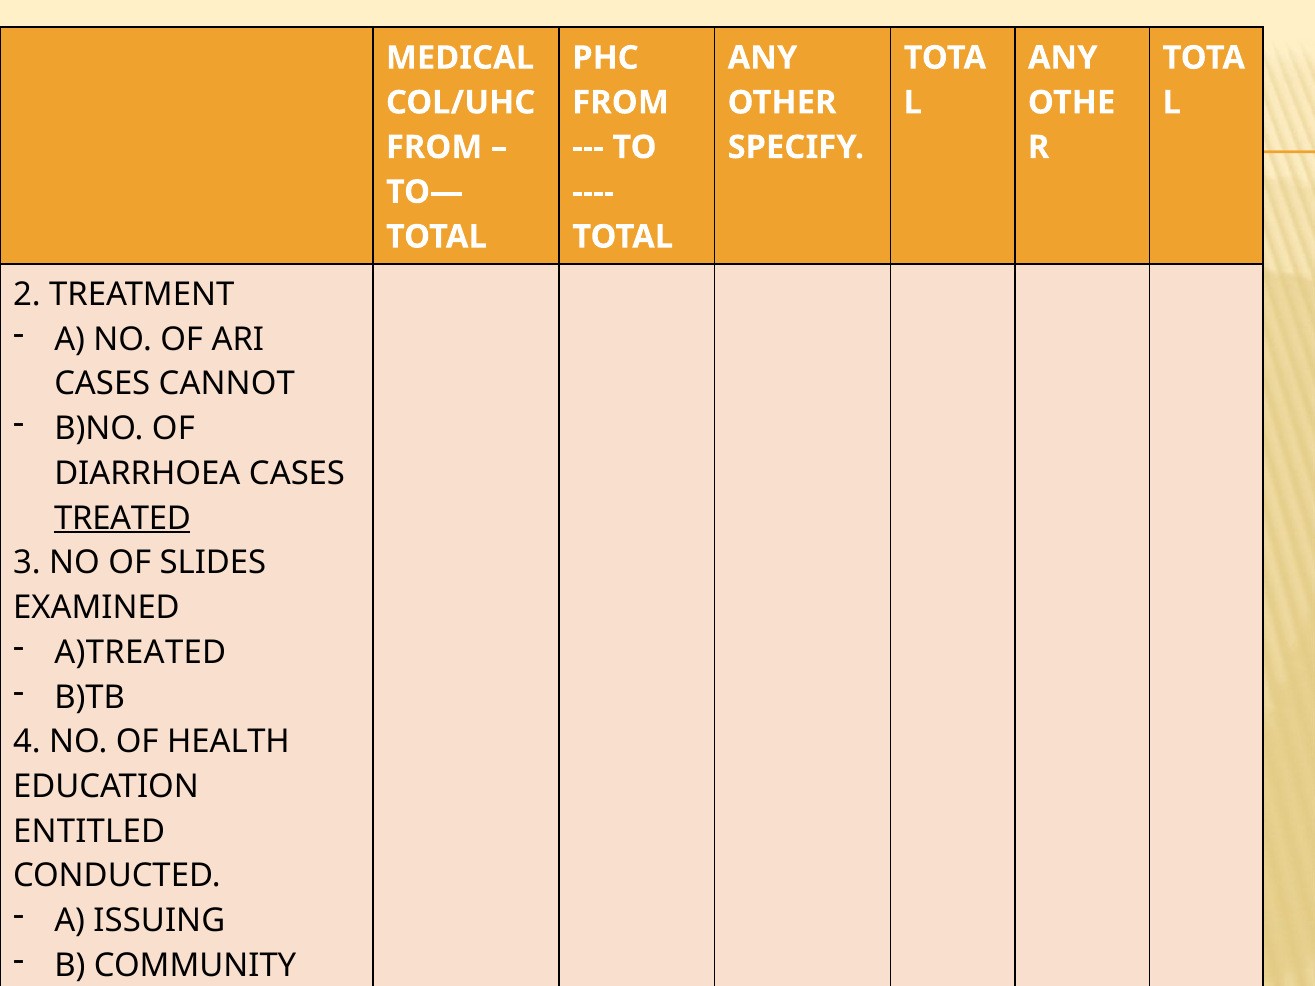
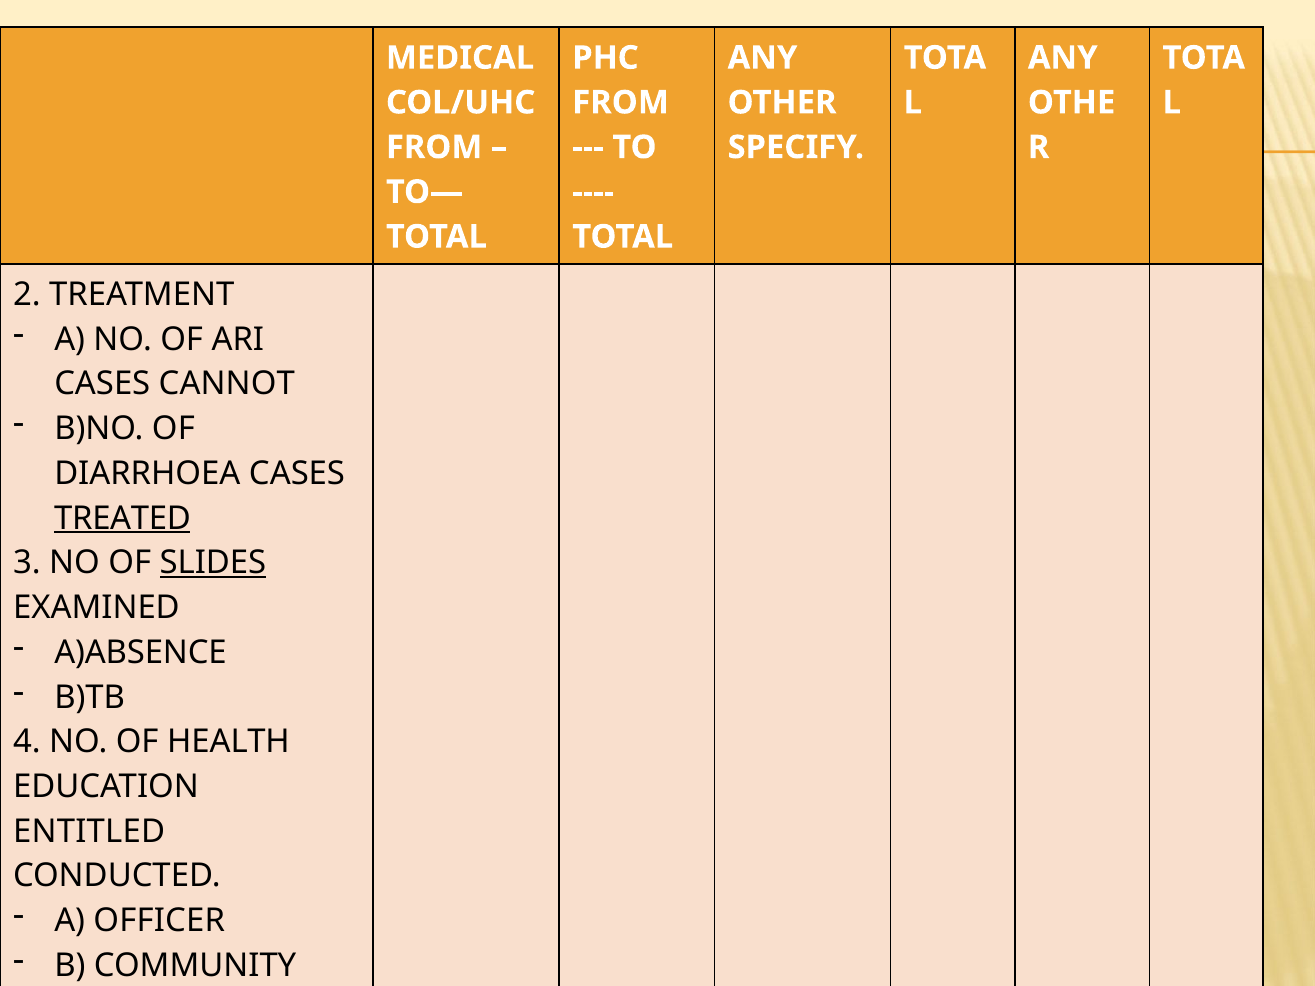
SLIDES underline: none -> present (213, 563)
A)TREATED: A)TREATED -> A)ABSENCE (140, 653)
ISSUING: ISSUING -> OFFICER (159, 921)
